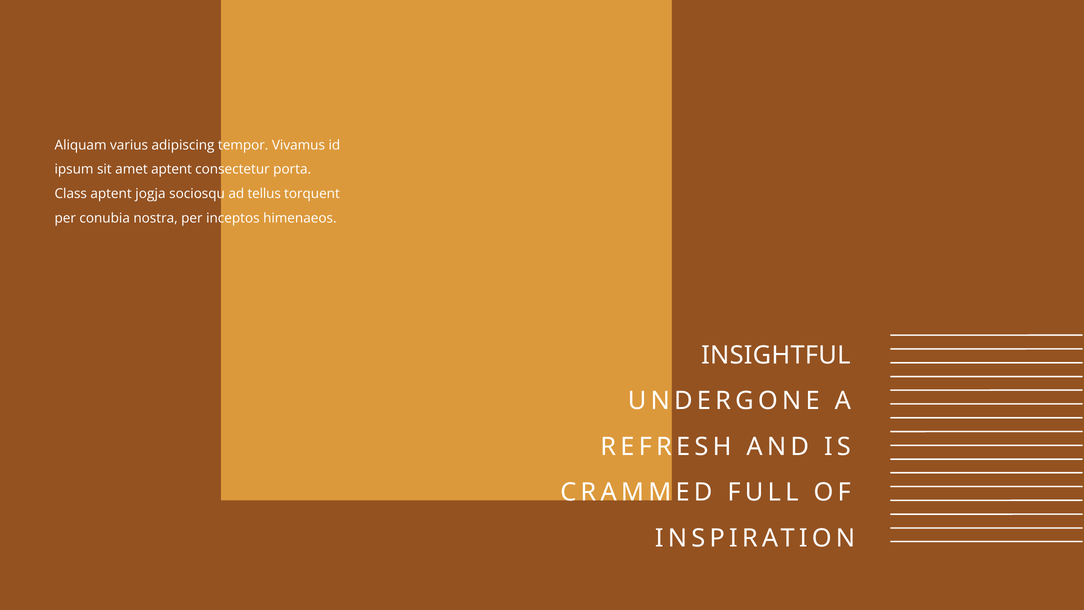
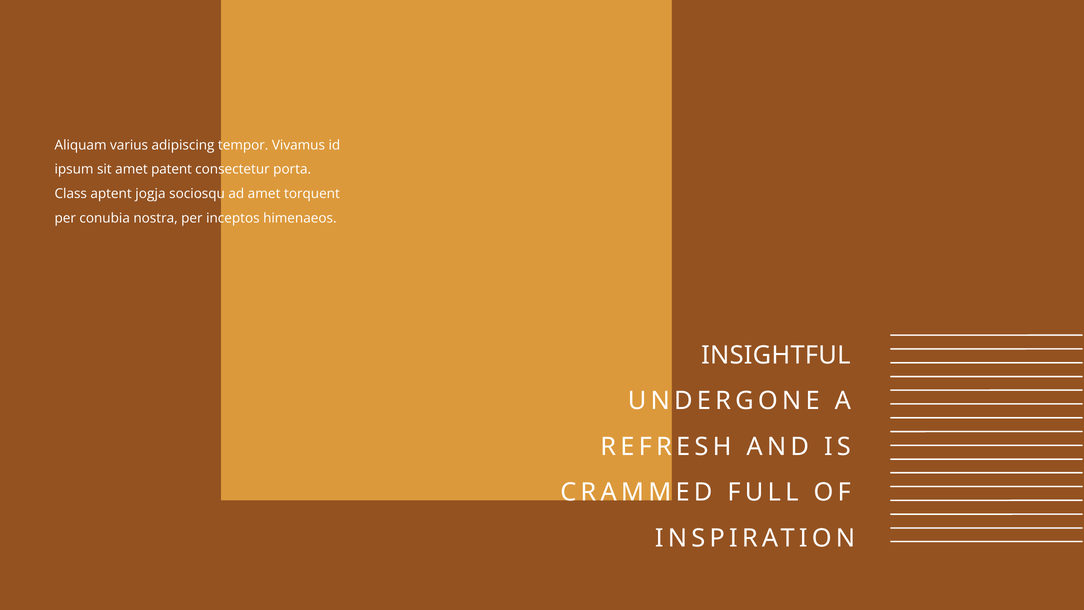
amet aptent: aptent -> patent (172, 169)
ad tellus: tellus -> amet (264, 194)
